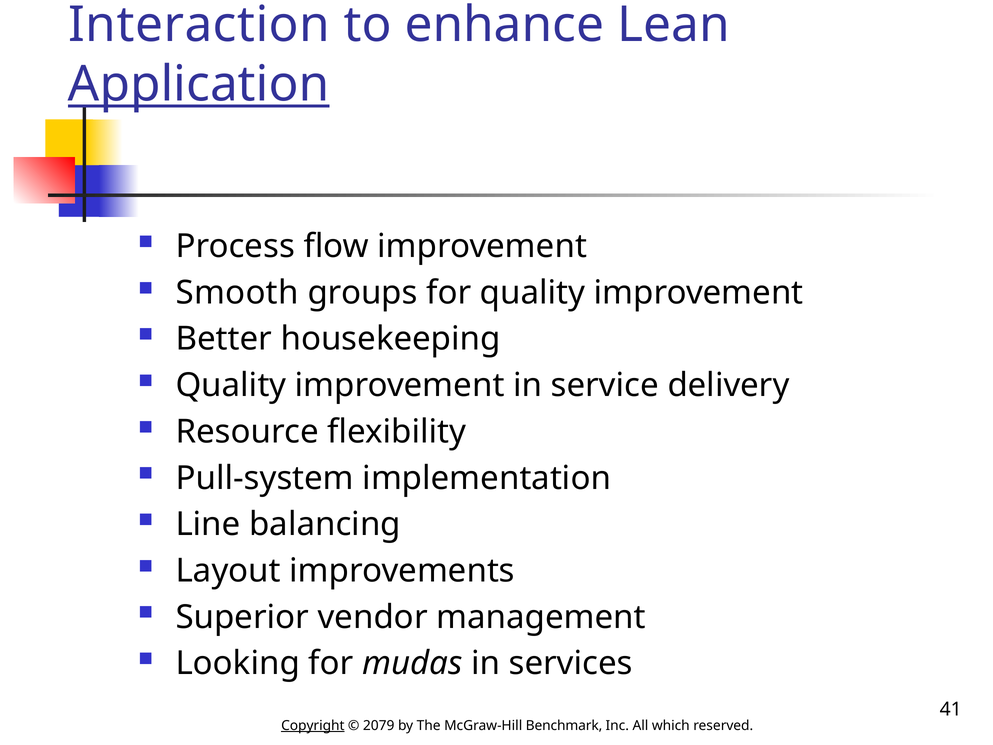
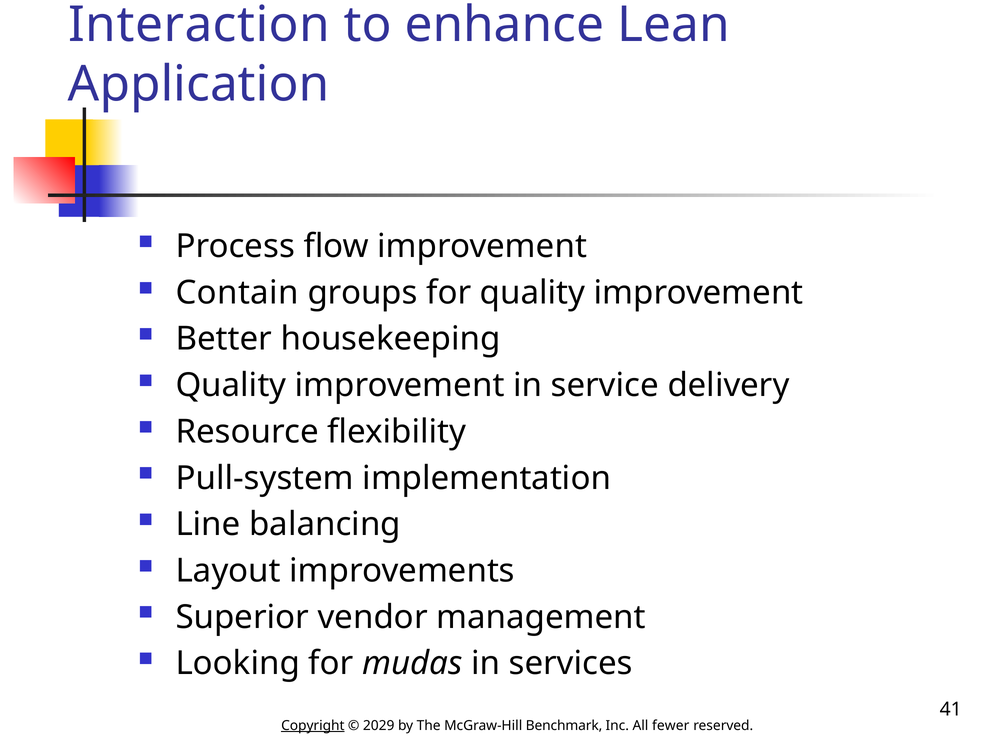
Application underline: present -> none (199, 85)
Smooth: Smooth -> Contain (237, 293)
2079: 2079 -> 2029 (379, 725)
which: which -> fewer (671, 725)
